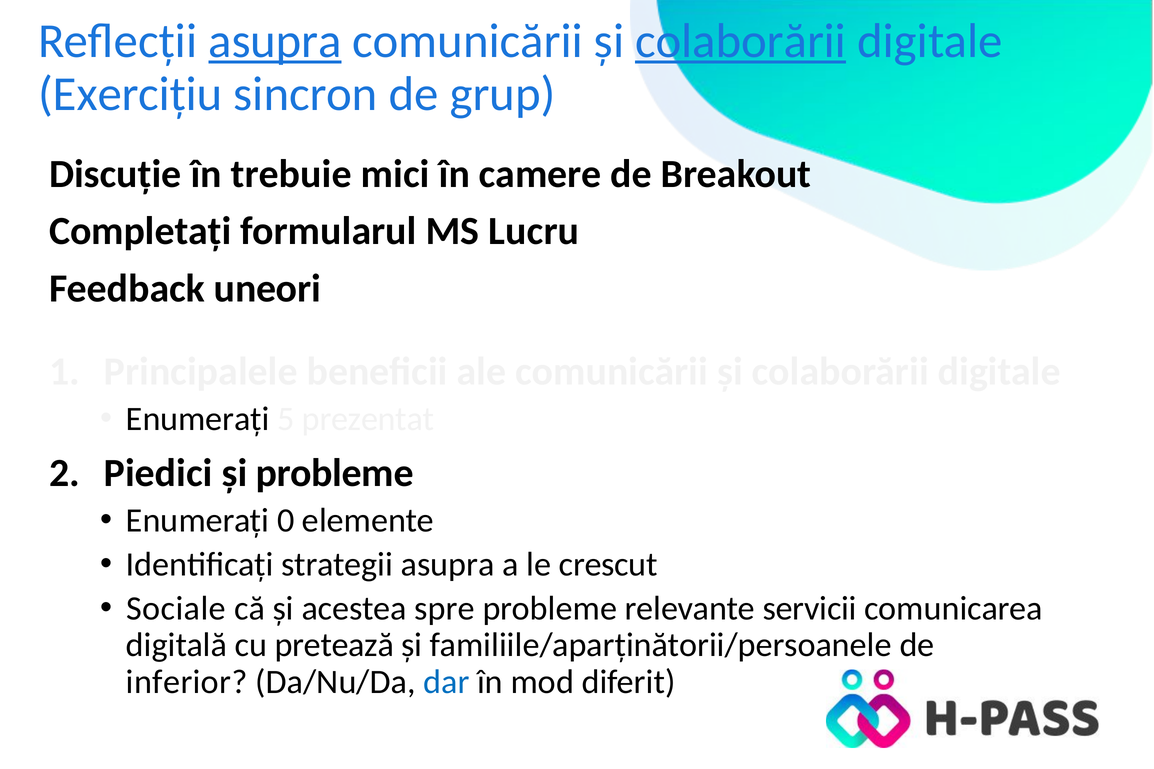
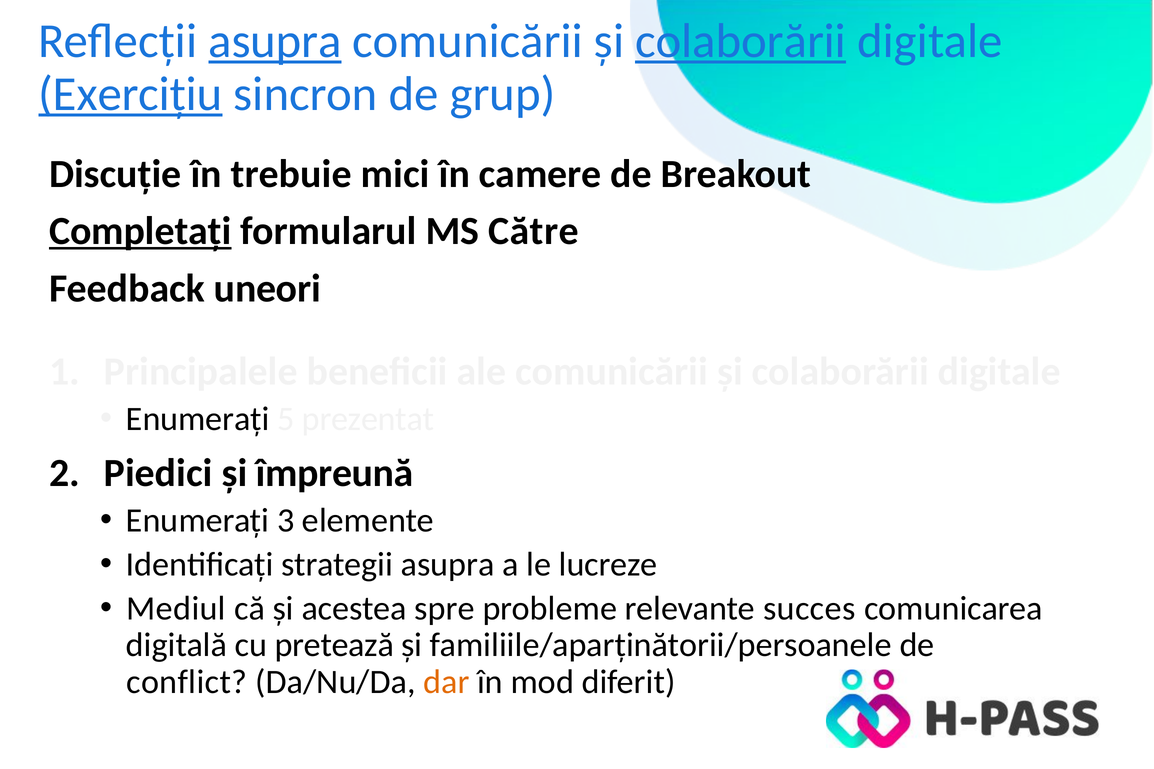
Exercițiu underline: none -> present (130, 94)
Completați underline: none -> present (140, 231)
Lucru: Lucru -> Către (534, 231)
și probleme: probleme -> împreună (335, 473)
0: 0 -> 3 (286, 520)
crescut: crescut -> lucreze (608, 564)
Sociale: Sociale -> Mediul (176, 609)
servicii: servicii -> succes (809, 609)
inferior: inferior -> conflict (187, 682)
dar colour: blue -> orange (446, 682)
